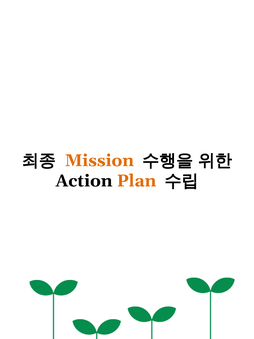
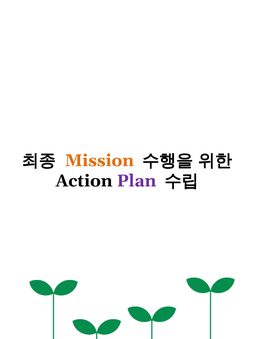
Plan colour: orange -> purple (137, 181)
